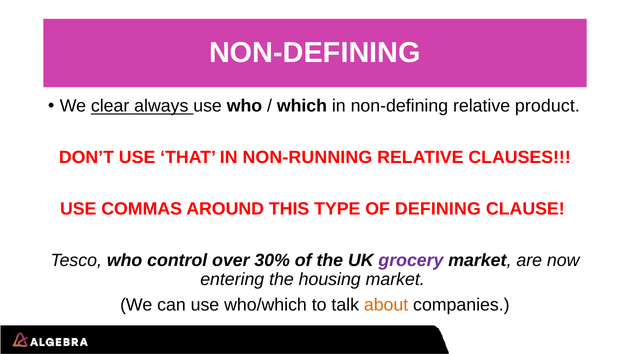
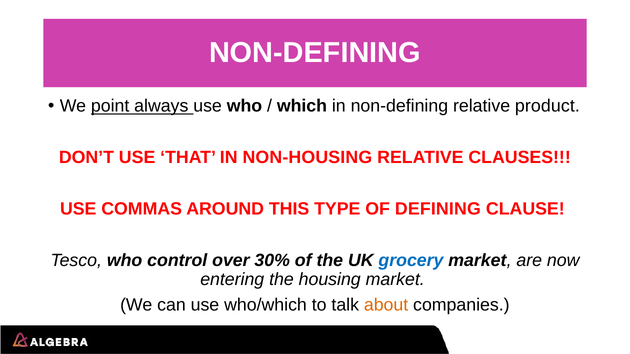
clear: clear -> point (110, 106)
NON-RUNNING: NON-RUNNING -> NON-HOUSING (307, 158)
grocery colour: purple -> blue (411, 260)
